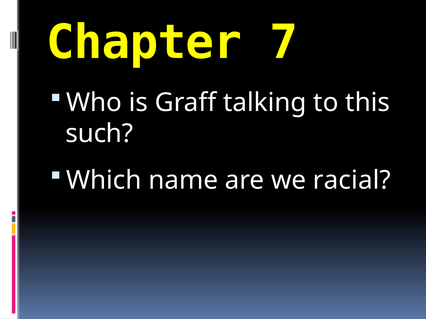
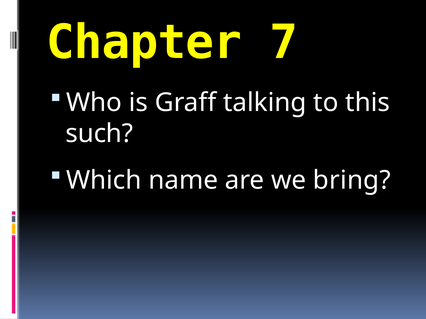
racial: racial -> bring (352, 181)
